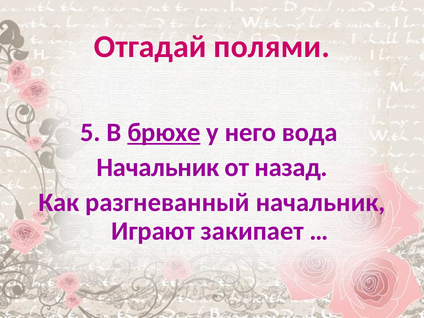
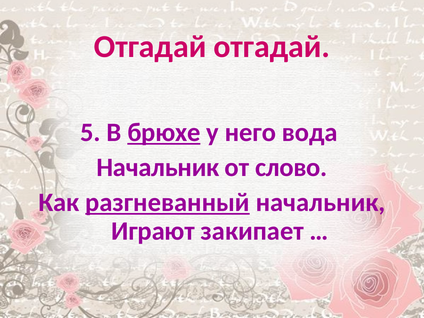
Отгадай полями: полями -> отгадай (272, 47)
назад: назад -> слово (291, 167)
разгневанный underline: none -> present (168, 202)
